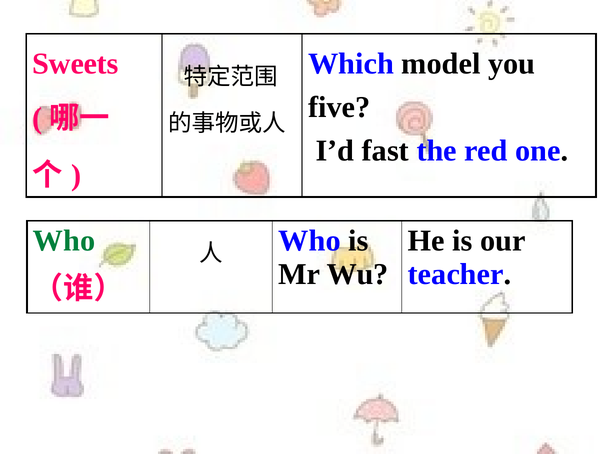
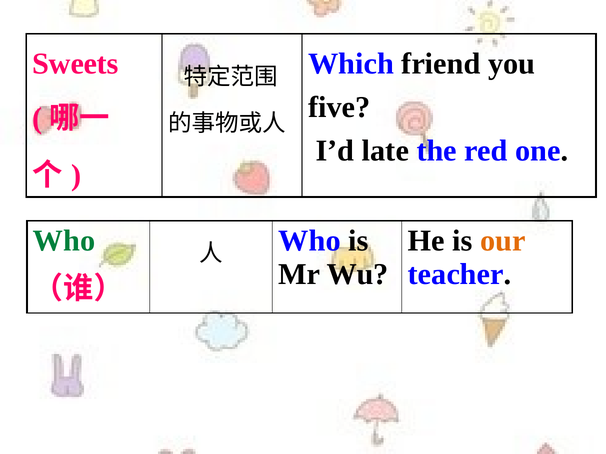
model: model -> friend (441, 64)
fast: fast -> late (385, 151)
our colour: black -> orange (503, 241)
